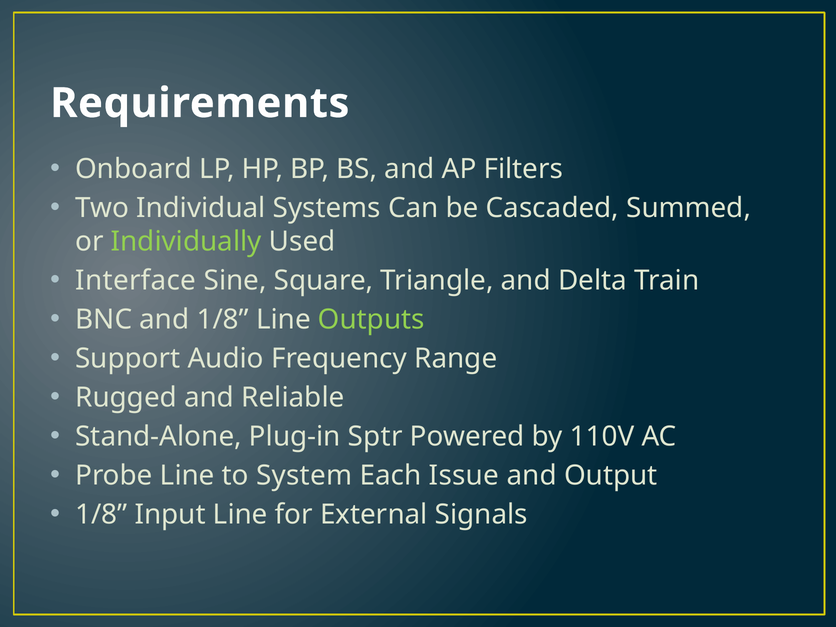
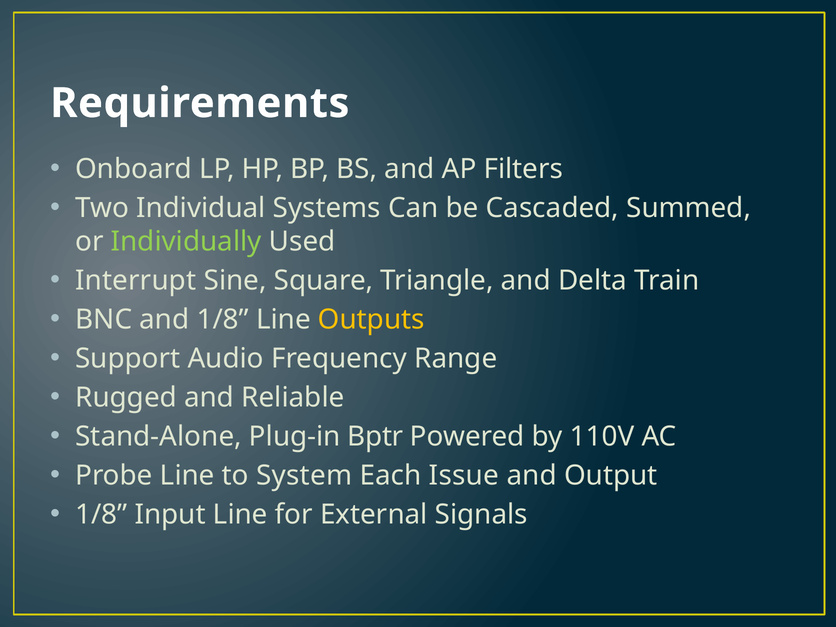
Interface: Interface -> Interrupt (136, 281)
Outputs colour: light green -> yellow (371, 320)
Sptr: Sptr -> Bptr (375, 437)
